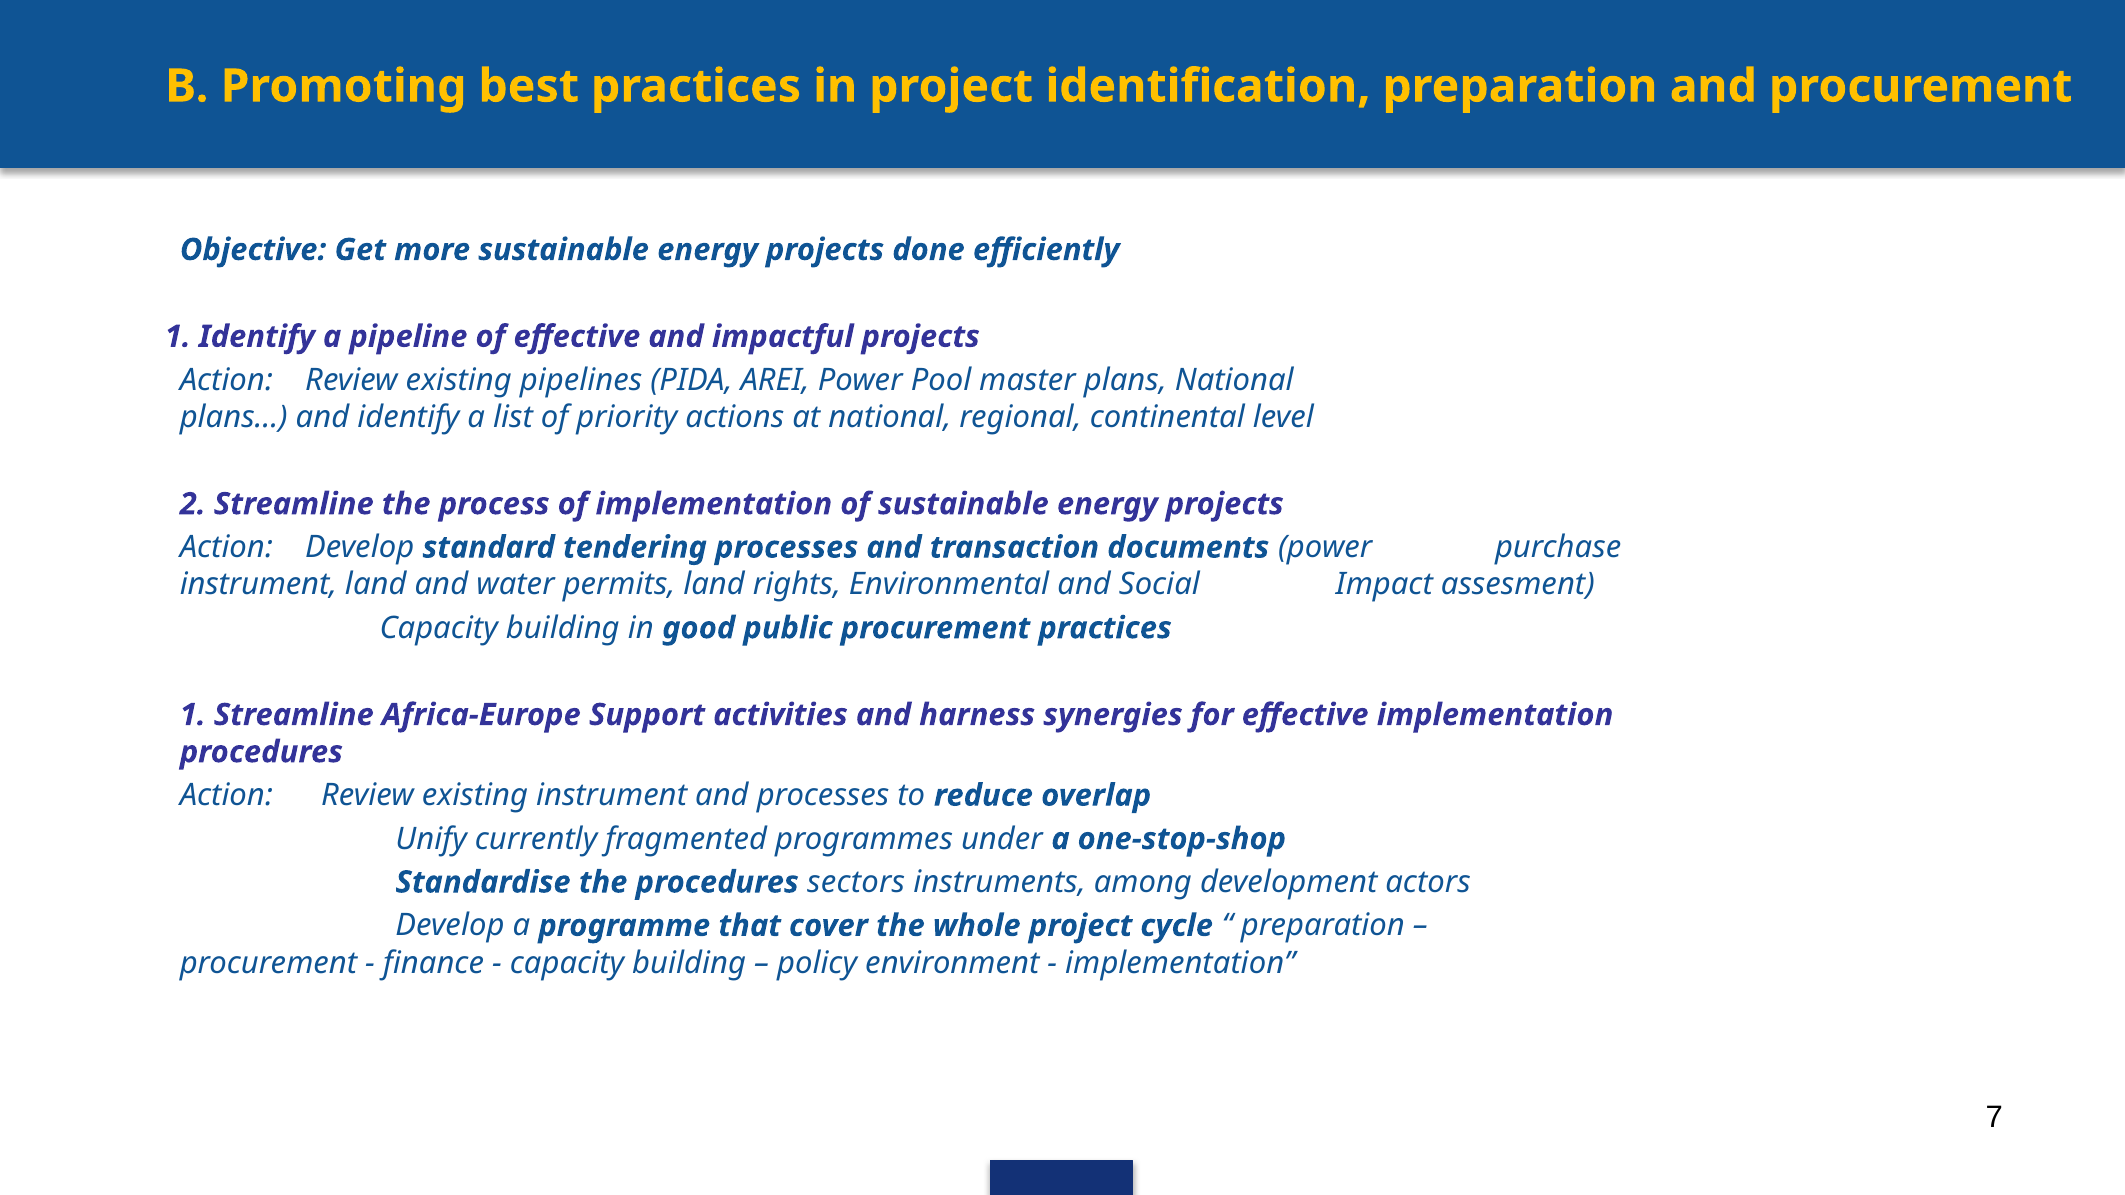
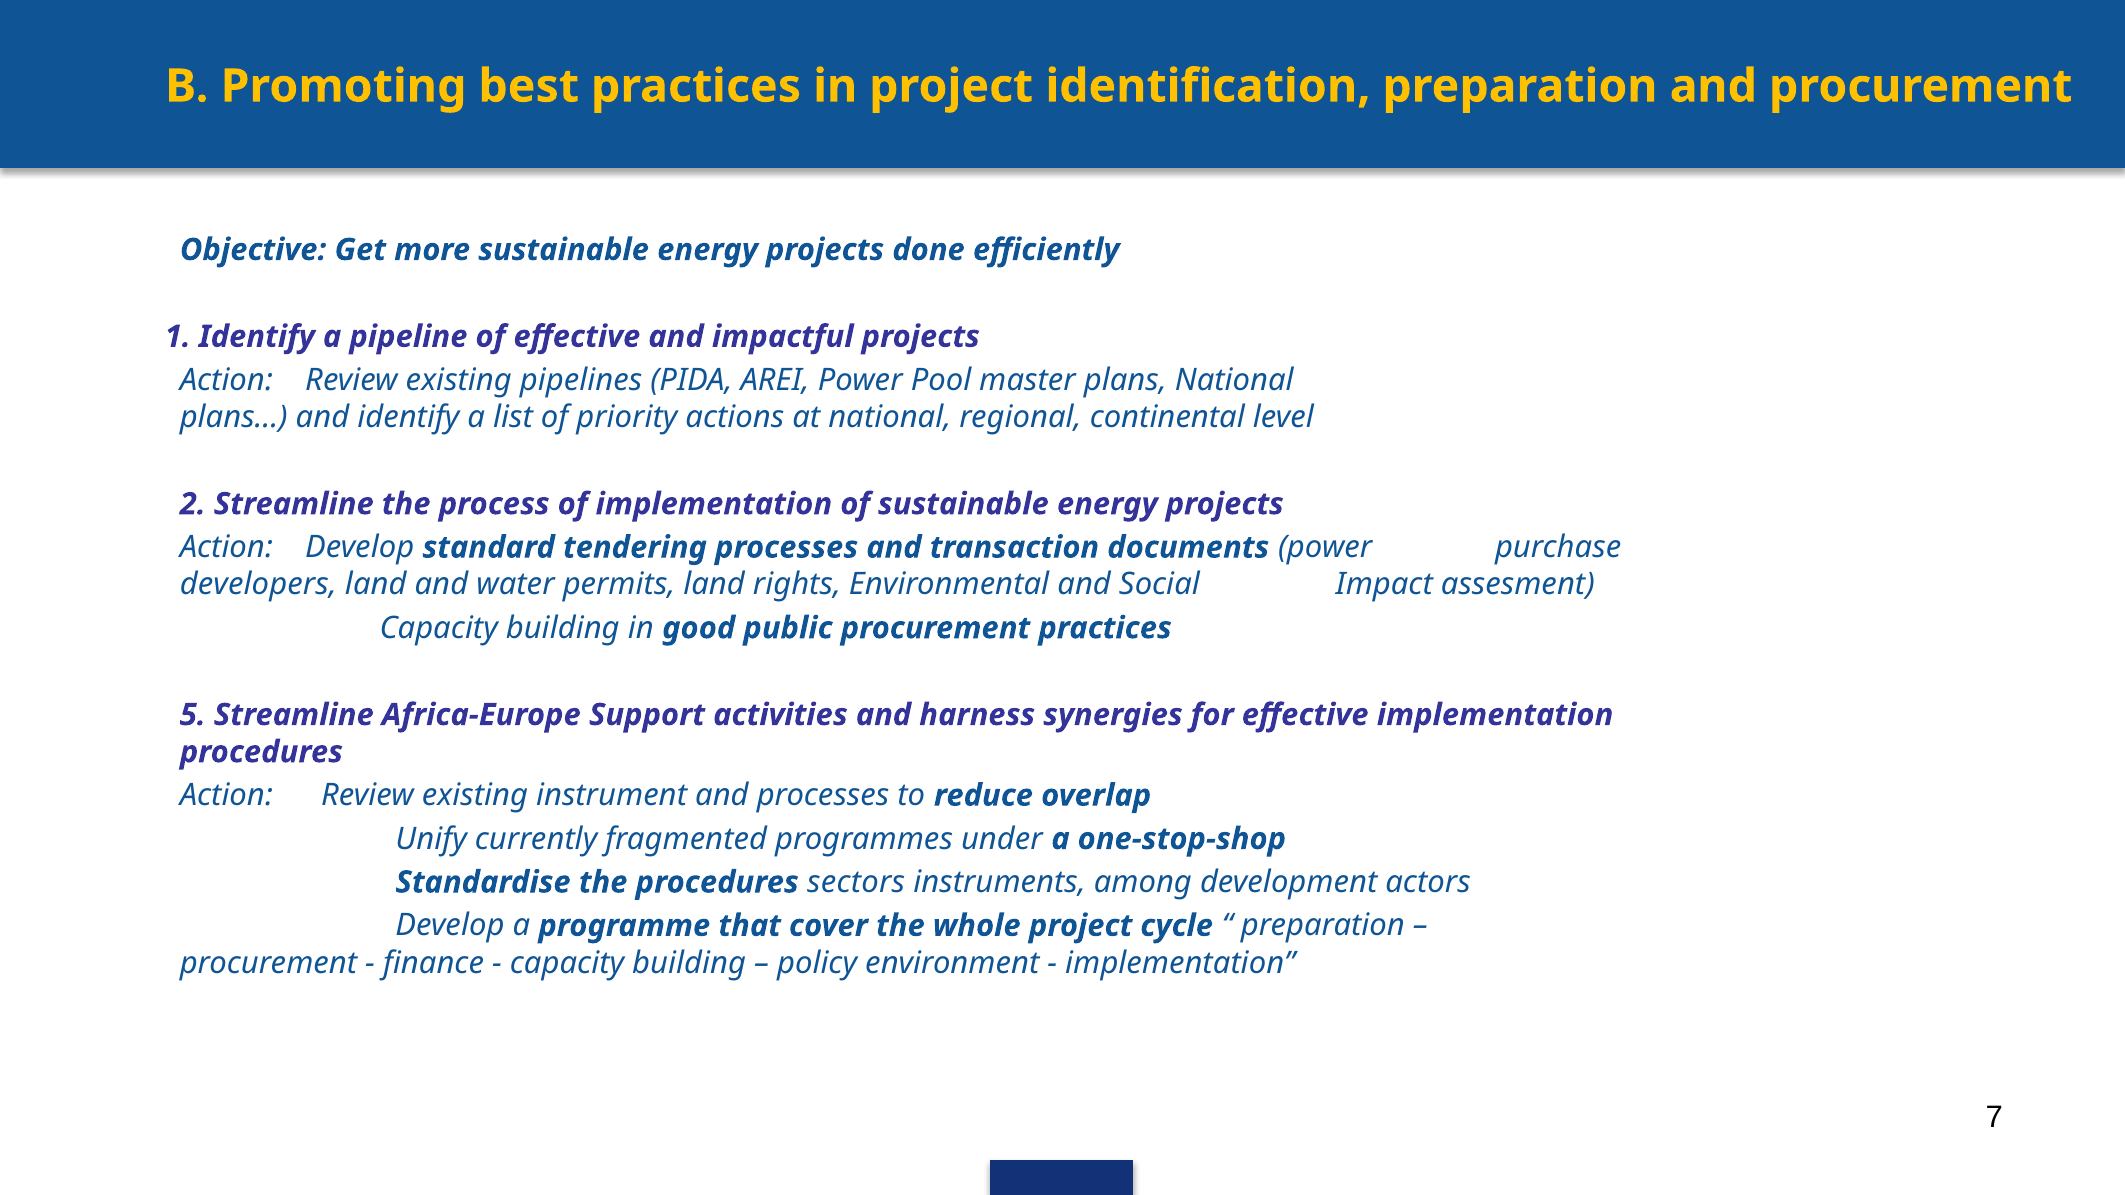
instrument: instrument -> developers (258, 585)
1: 1 -> 5 (193, 715)
